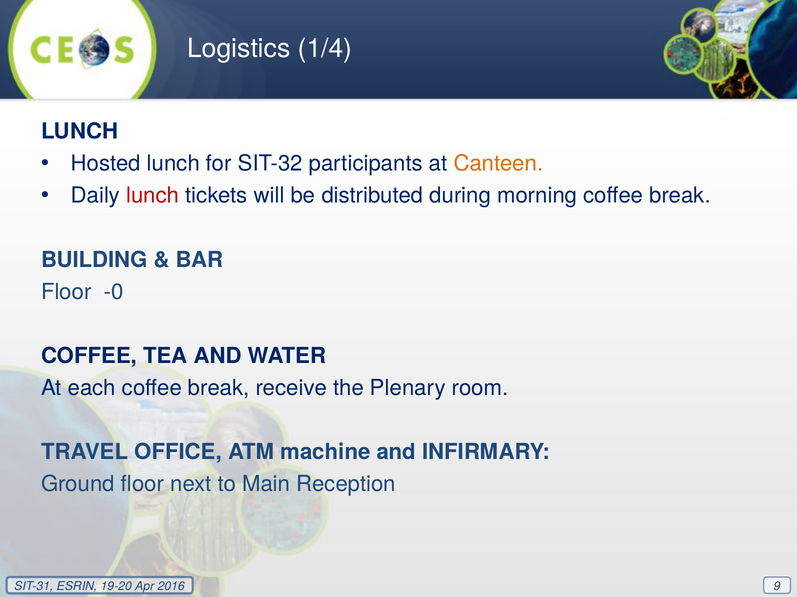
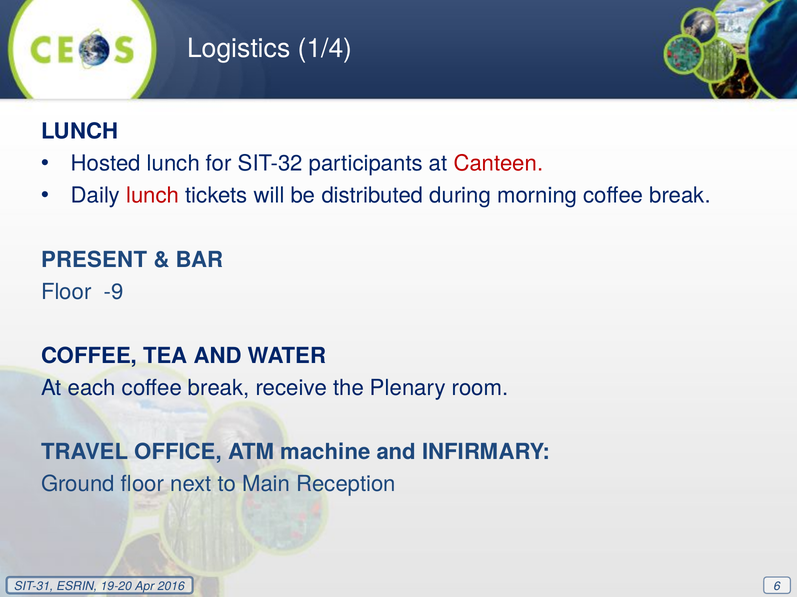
Canteen colour: orange -> red (498, 164)
BUILDING: BUILDING -> PRESENT (94, 260)
-0: -0 -> -9 (114, 292)
9: 9 -> 6 (777, 587)
